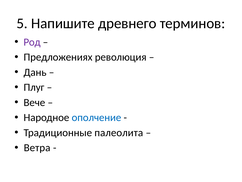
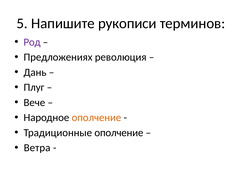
древнего: древнего -> рукописи (127, 23)
ополчение colour: blue -> orange (96, 117)
Традиционные палеолита: палеолита -> ополчение (119, 132)
